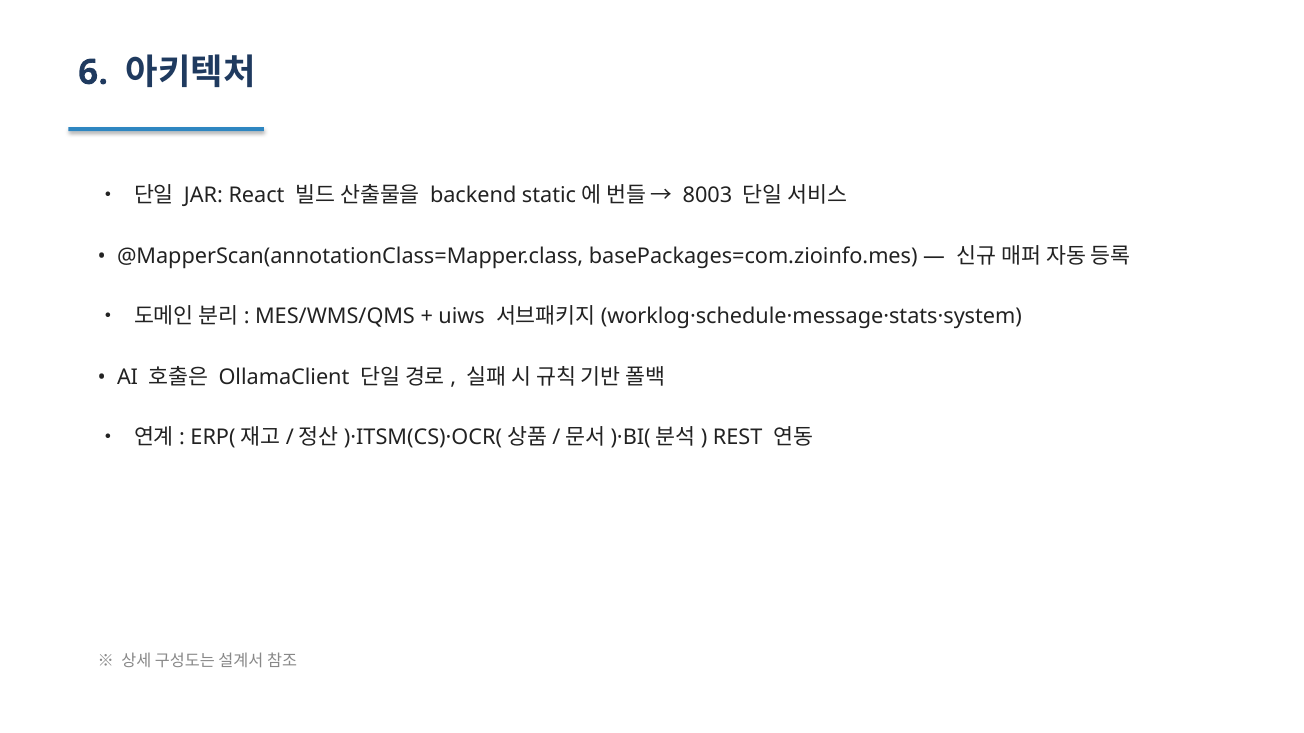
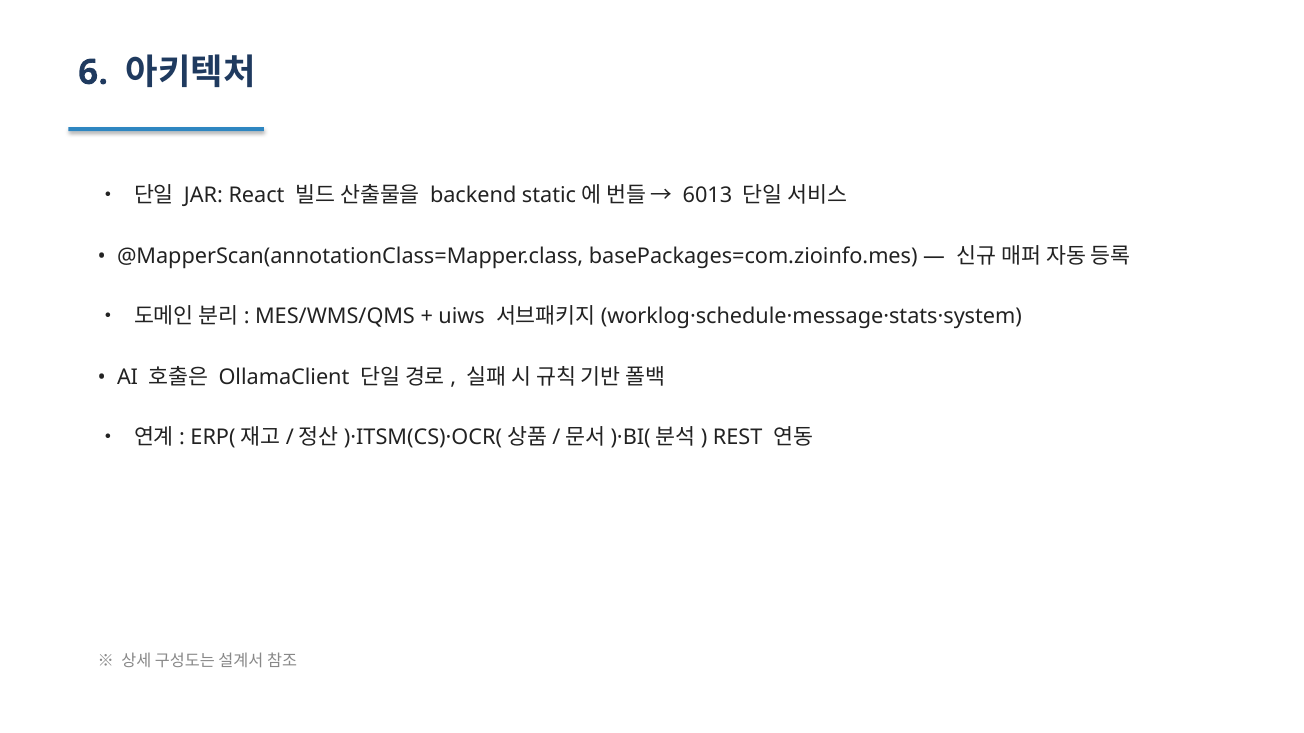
8003: 8003 -> 6013 (707, 195)
